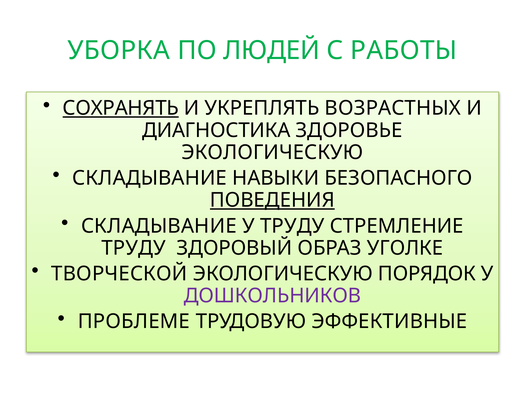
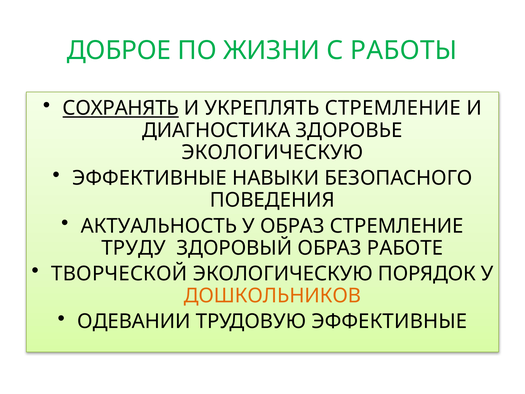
УБОРКА: УБОРКА -> ДОБРОЕ (119, 50)
ЛЮДЕЙ: ЛЮДЕЙ -> ЖИЗНИ (272, 50)
УКРЕПЛЯТЬ ВОЗРАСТНЫХ: ВОЗРАСТНЫХ -> СТРЕМЛЕНИЕ (393, 108)
СКЛАДЫВАНИЕ: СКЛАДЫВАНИЕ -> ЭФФЕКТИВНЫЕ (150, 178)
ПОВЕДЕНИЯ underline: present -> none (272, 200)
СКЛАДЫВАНИЕ: СКЛАДЫВАНИЕ -> АКТУАЛЬНОСТЬ (159, 226)
У ТРУДУ: ТРУДУ -> ОБРАЗ (292, 226)
УГОЛКЕ: УГОЛКЕ -> РАБОТЕ (405, 248)
ДОШКОЛЬНИКОВ colour: purple -> orange (272, 296)
ПРОБЛЕМЕ: ПРОБЛЕМЕ -> ОДЕВАНИИ (134, 321)
